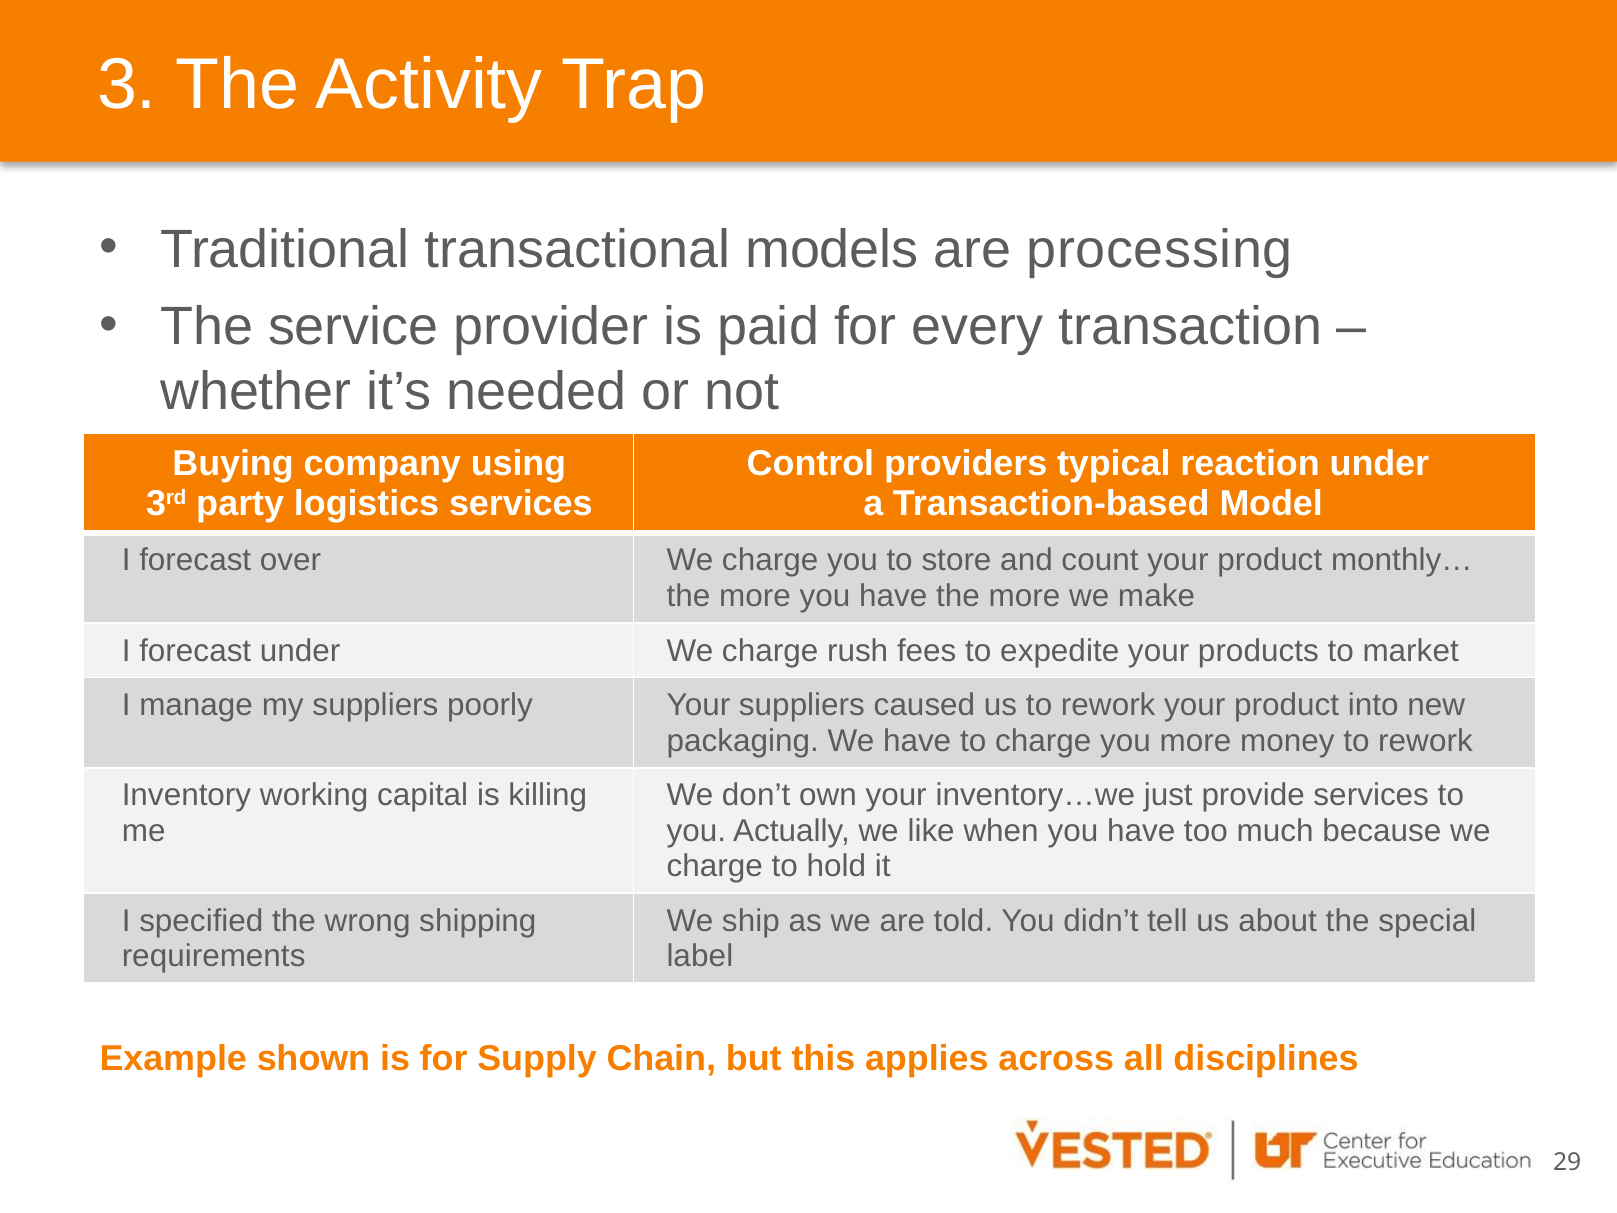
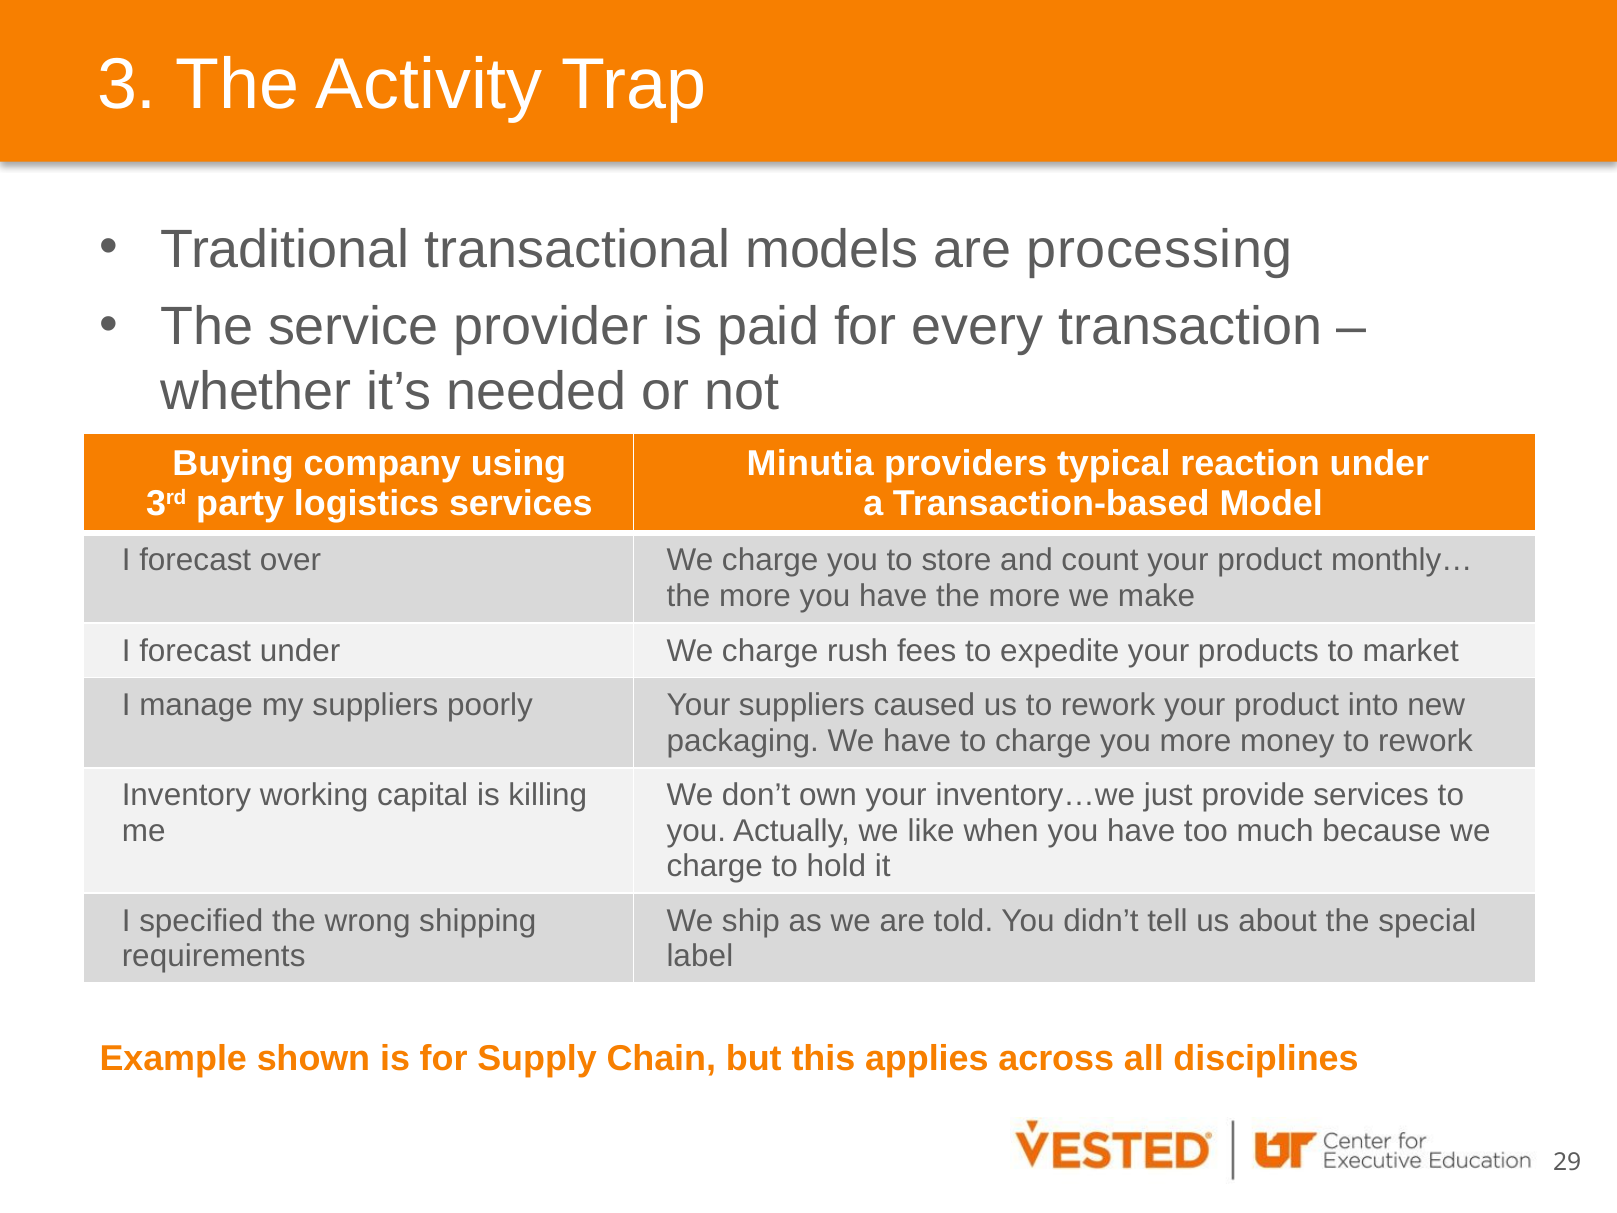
Control: Control -> Minutia (810, 463)
